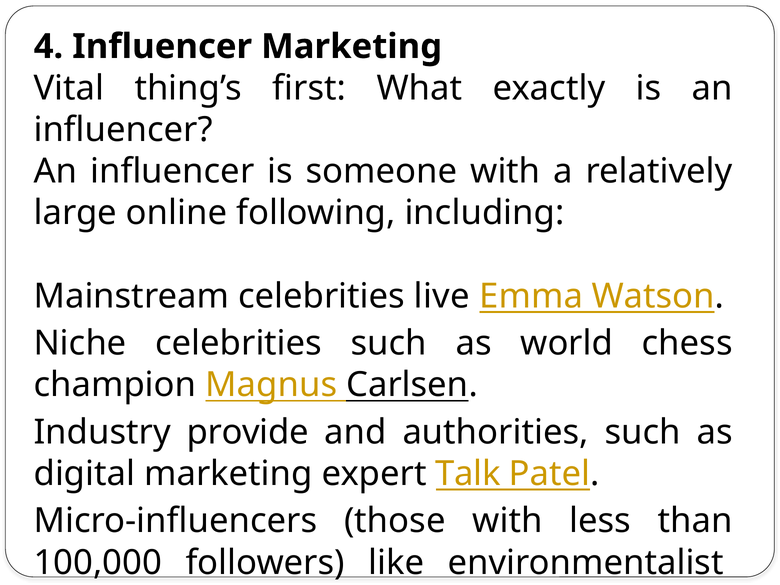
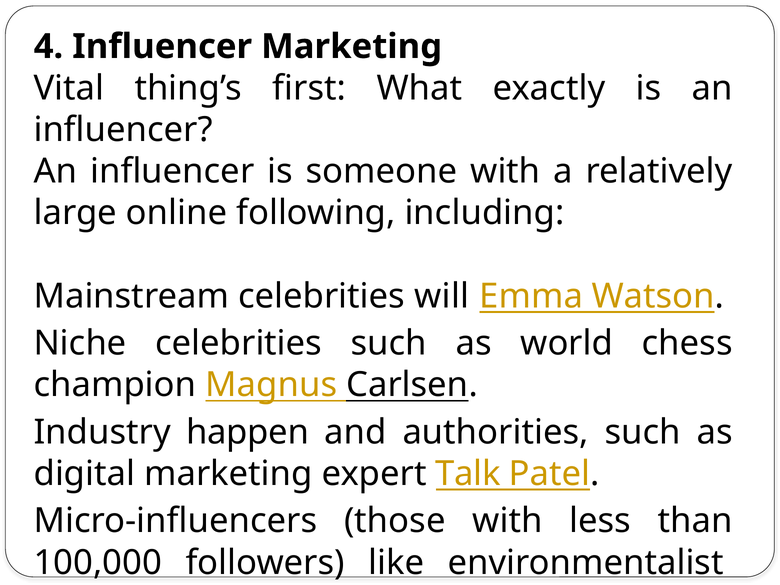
live: live -> will (442, 296)
provide: provide -> happen (248, 432)
